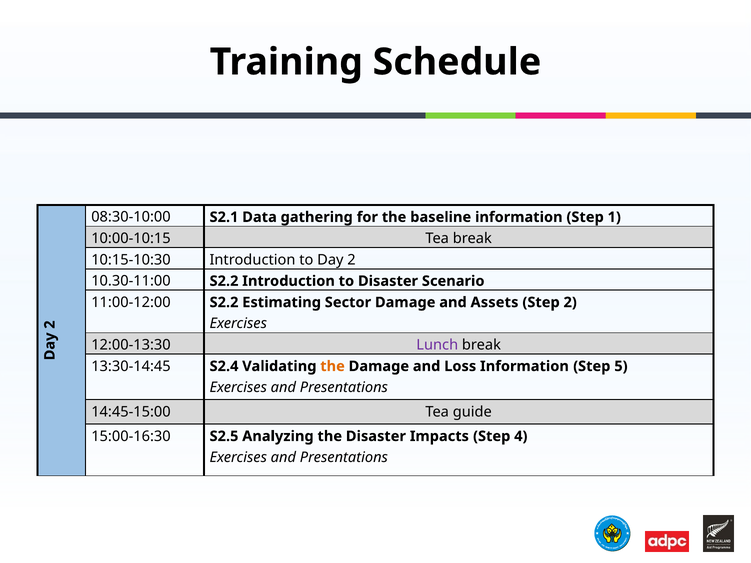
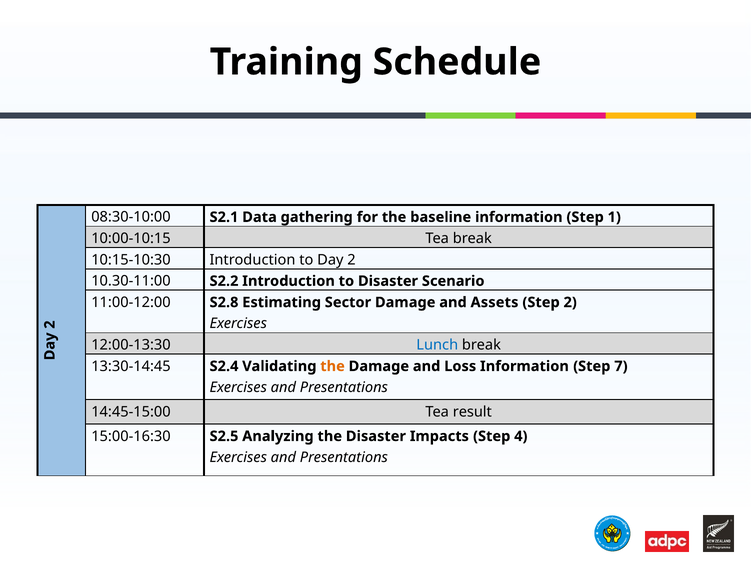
11:00-12:00 S2.2: S2.2 -> S2.8 (224, 302)
Lunch colour: purple -> blue (437, 345)
5: 5 -> 7 (621, 366)
guide: guide -> result (472, 412)
